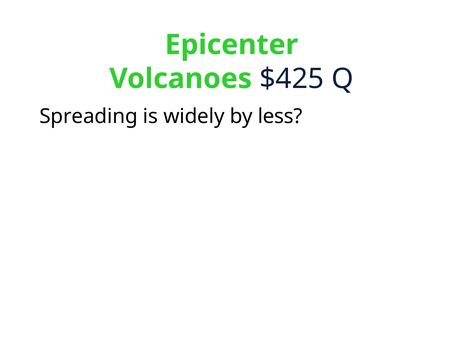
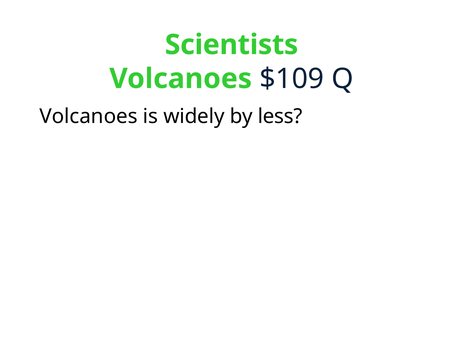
Epicenter: Epicenter -> Scientists (232, 45)
$425: $425 -> $109 (292, 79)
Spreading: Spreading -> Volcanoes (88, 116)
